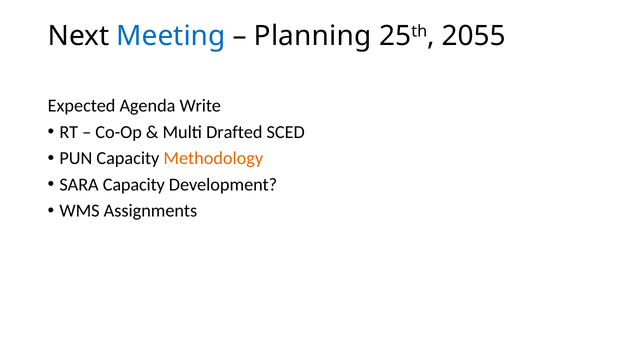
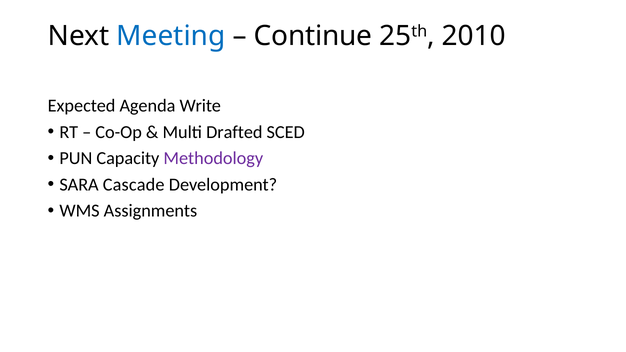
Planning: Planning -> Continue (313, 36)
2055: 2055 -> 2010 (474, 36)
Methodology colour: orange -> purple (213, 158)
SARA Capacity: Capacity -> Cascade (134, 185)
